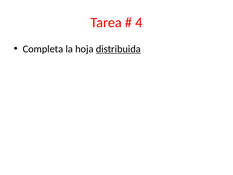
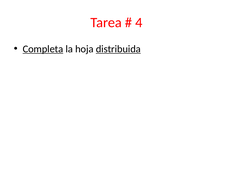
Completa underline: none -> present (43, 49)
